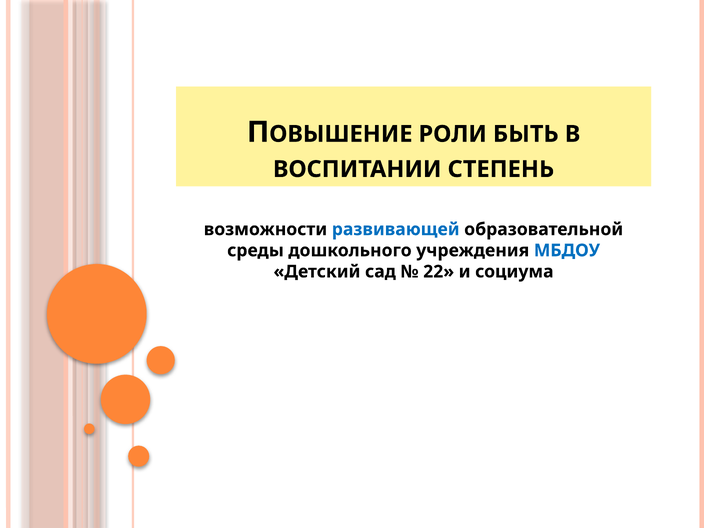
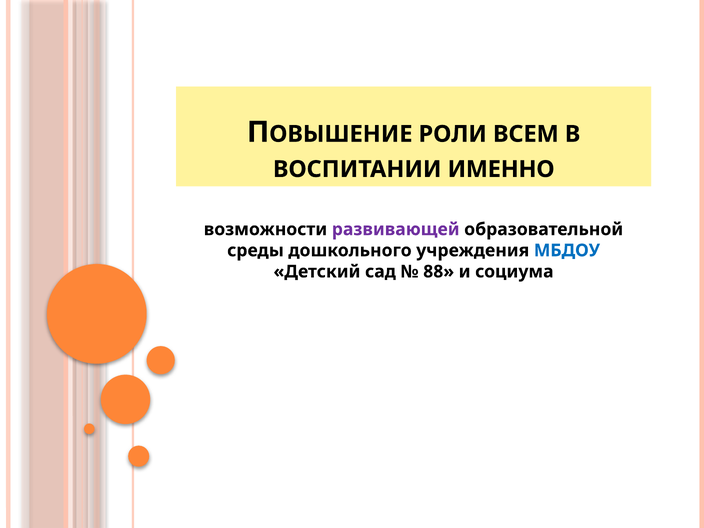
БЫТЬ: БЫТЬ -> ВСЕМ (526, 134)
СТЕПЕНЬ: СТЕПЕНЬ -> ИМЕННО (501, 169)
развивающей colour: blue -> purple (396, 229)
22: 22 -> 88 (439, 272)
